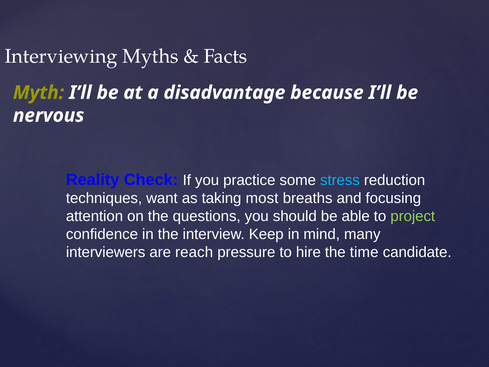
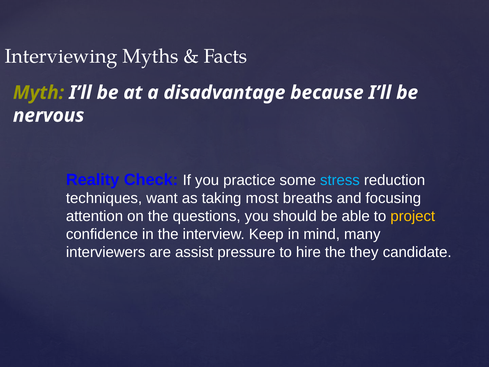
project colour: light green -> yellow (413, 216)
reach: reach -> assist (194, 252)
time: time -> they (364, 252)
